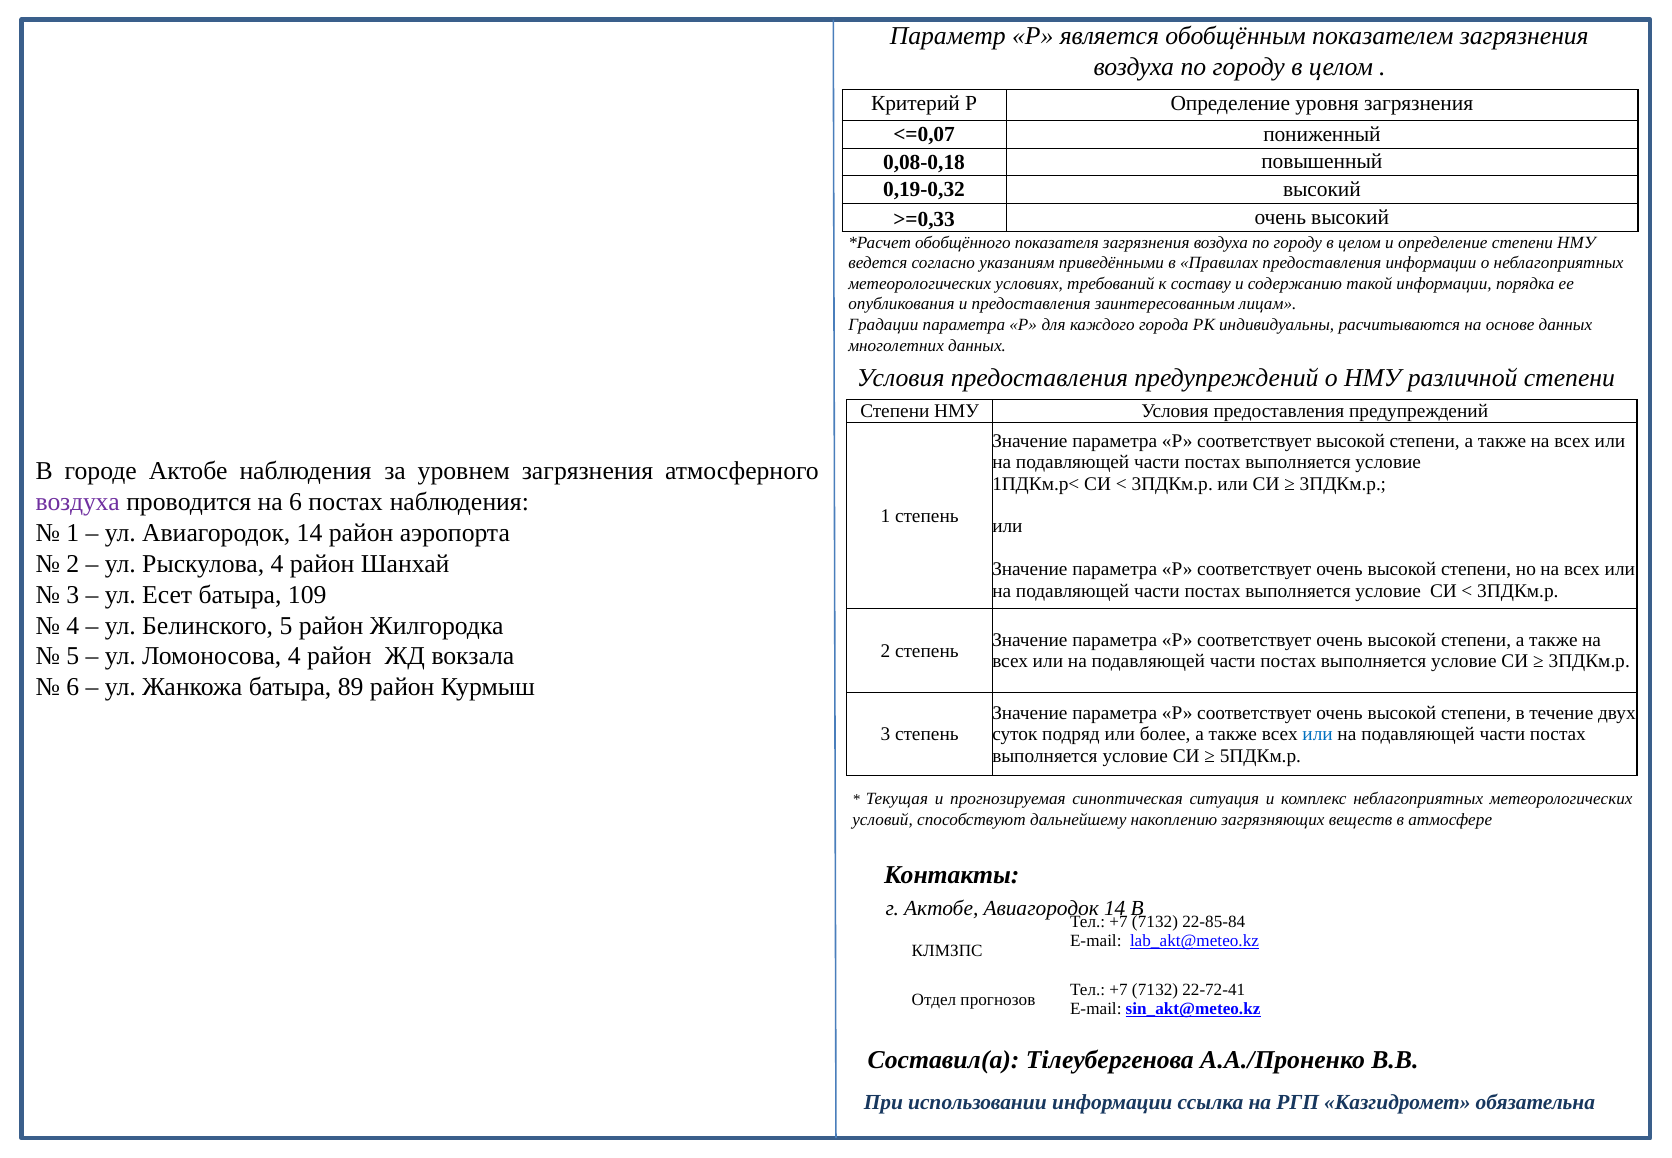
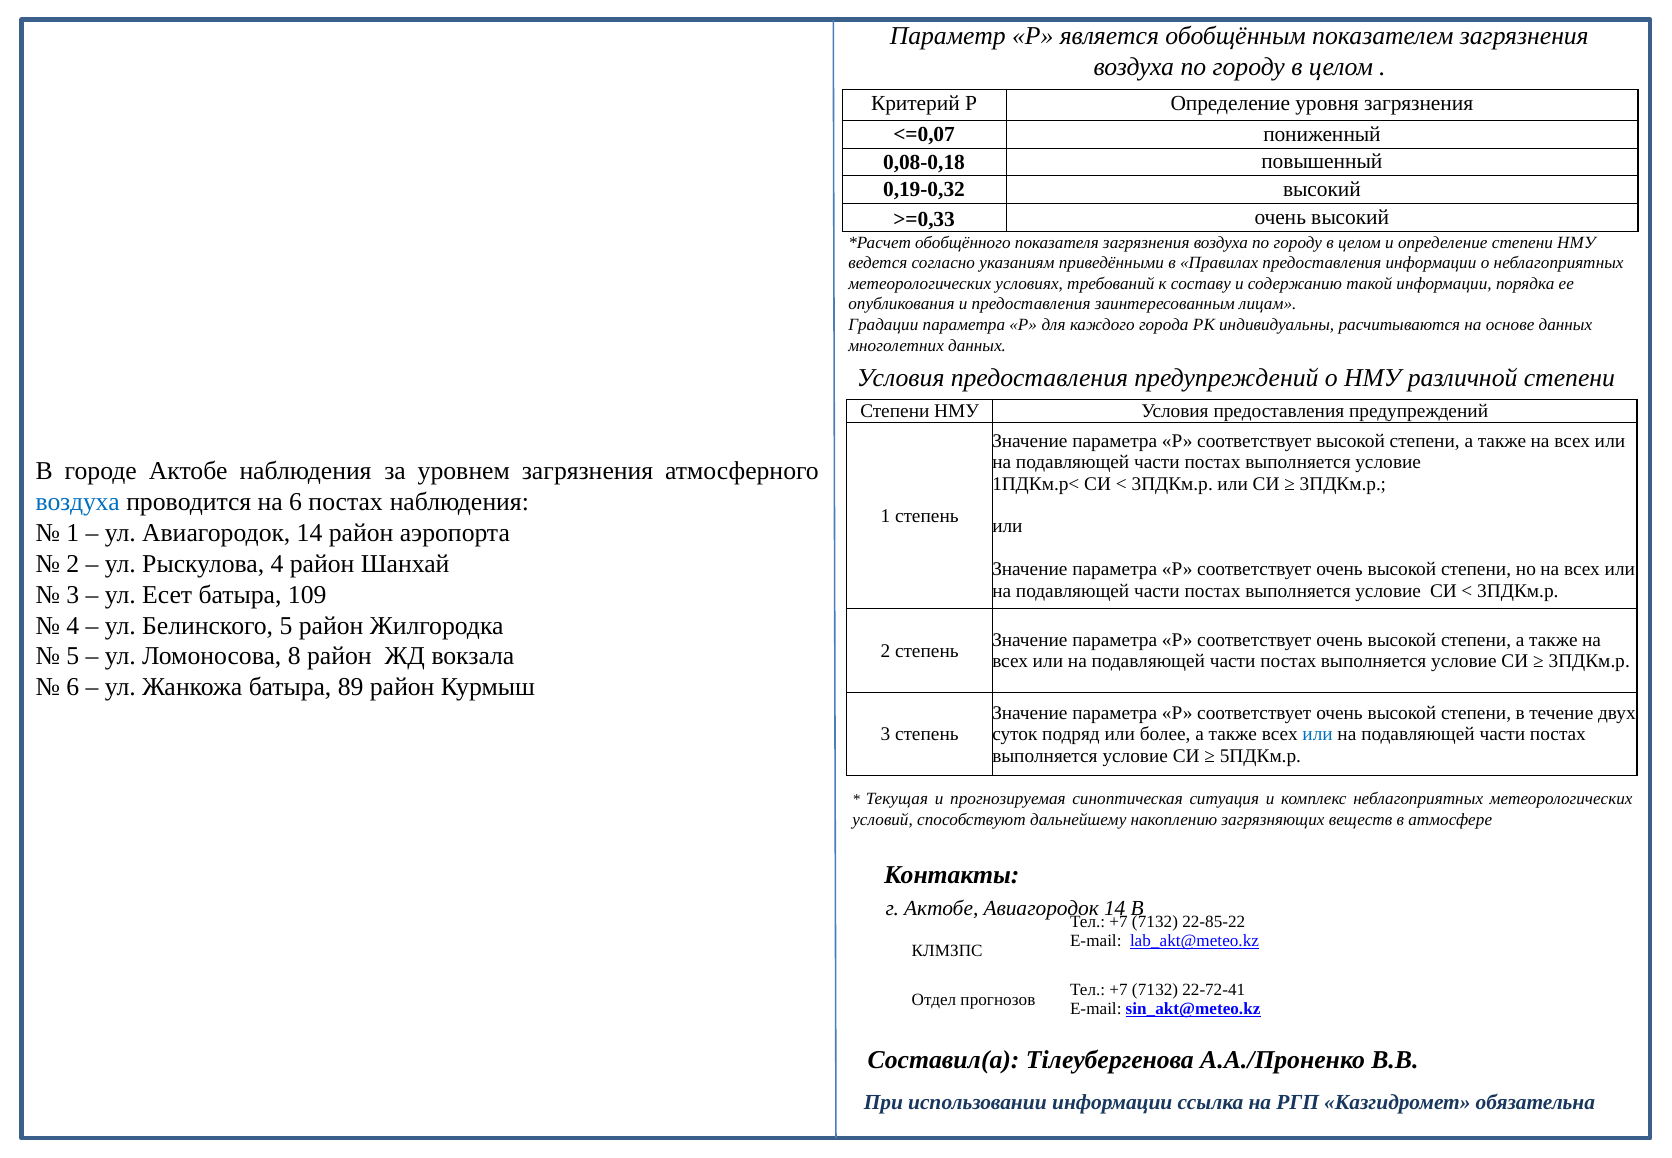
воздуха colour: purple -> blue (78, 502)
Ломоносова 4: 4 -> 8 (294, 656)
22-85-84: 22-85-84 -> 22-85-22 (1214, 922)
